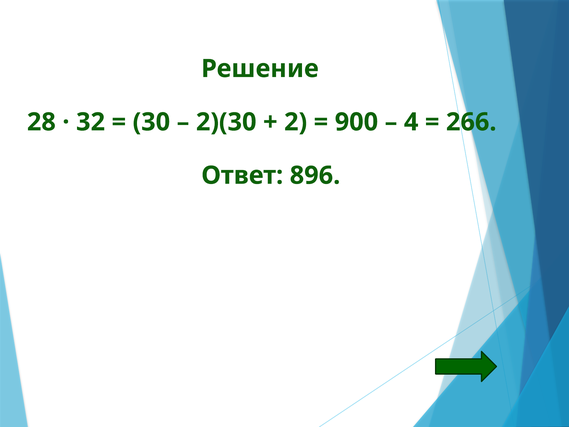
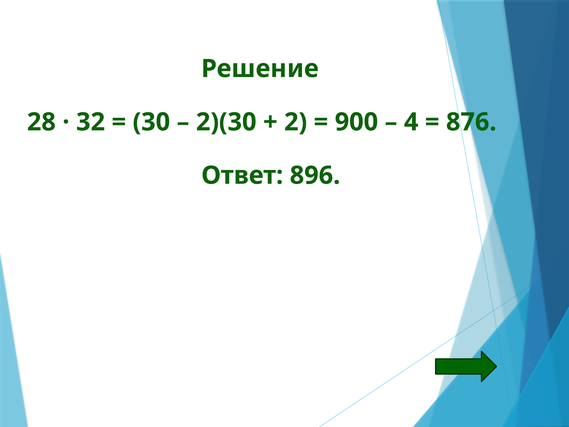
266: 266 -> 876 (471, 122)
